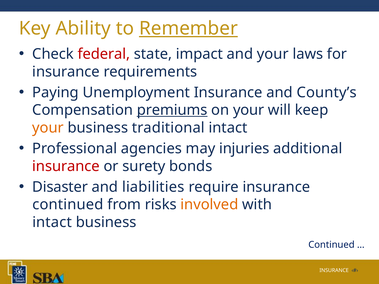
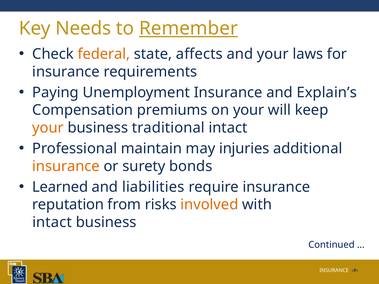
Ability: Ability -> Needs (83, 28)
federal colour: red -> orange (104, 54)
impact: impact -> affects (199, 54)
County’s: County’s -> Explain’s (327, 93)
premiums underline: present -> none (172, 110)
agencies: agencies -> maintain (151, 149)
insurance colour: red -> orange (66, 166)
Disaster: Disaster -> Learned (60, 187)
continued: continued -> reputation (68, 205)
